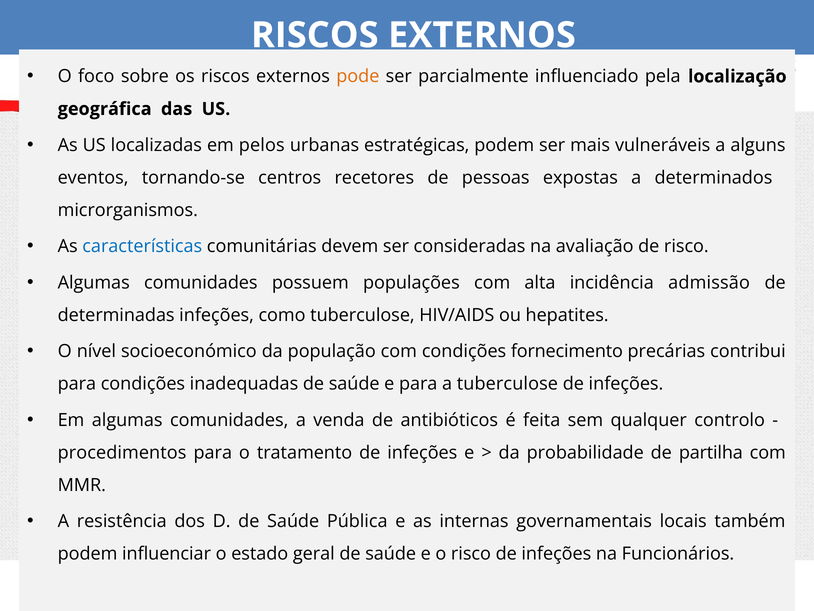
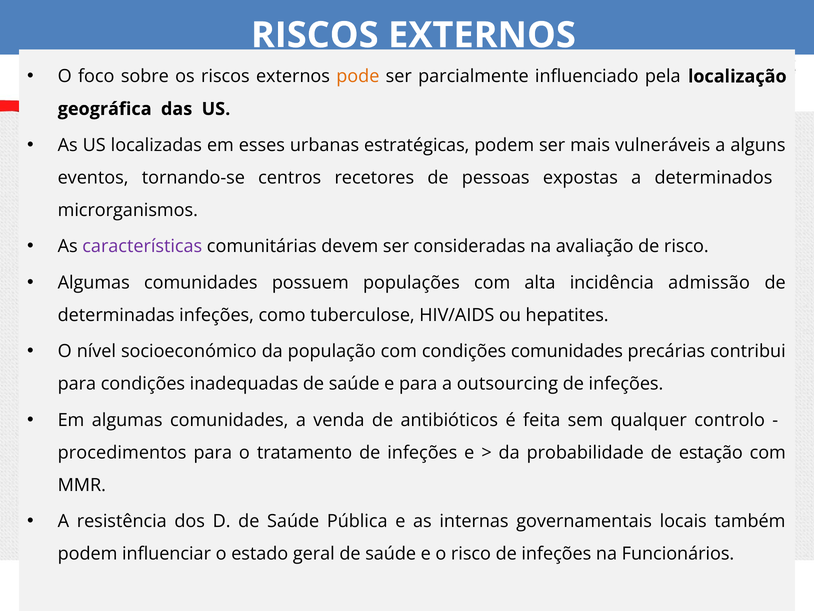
pelos: pelos -> esses (262, 145)
características colour: blue -> purple (142, 246)
condições fornecimento: fornecimento -> comunidades (567, 351)
a tuberculose: tuberculose -> outsourcing (507, 384)
partilha: partilha -> estação (711, 452)
